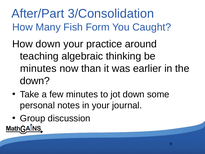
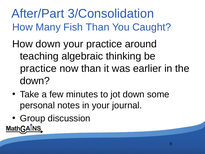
Fish Form: Form -> Than (98, 27)
minutes: minutes -> practice (38, 68)
